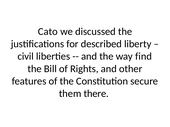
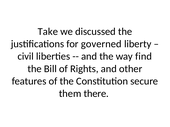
Cato: Cato -> Take (48, 32)
described: described -> governed (101, 44)
